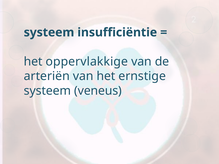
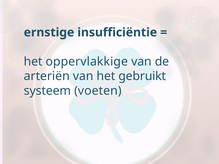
systeem: systeem -> ernstige (49, 32)
ernstige: ernstige -> gebruikt (142, 76)
veneus: veneus -> voeten (98, 91)
